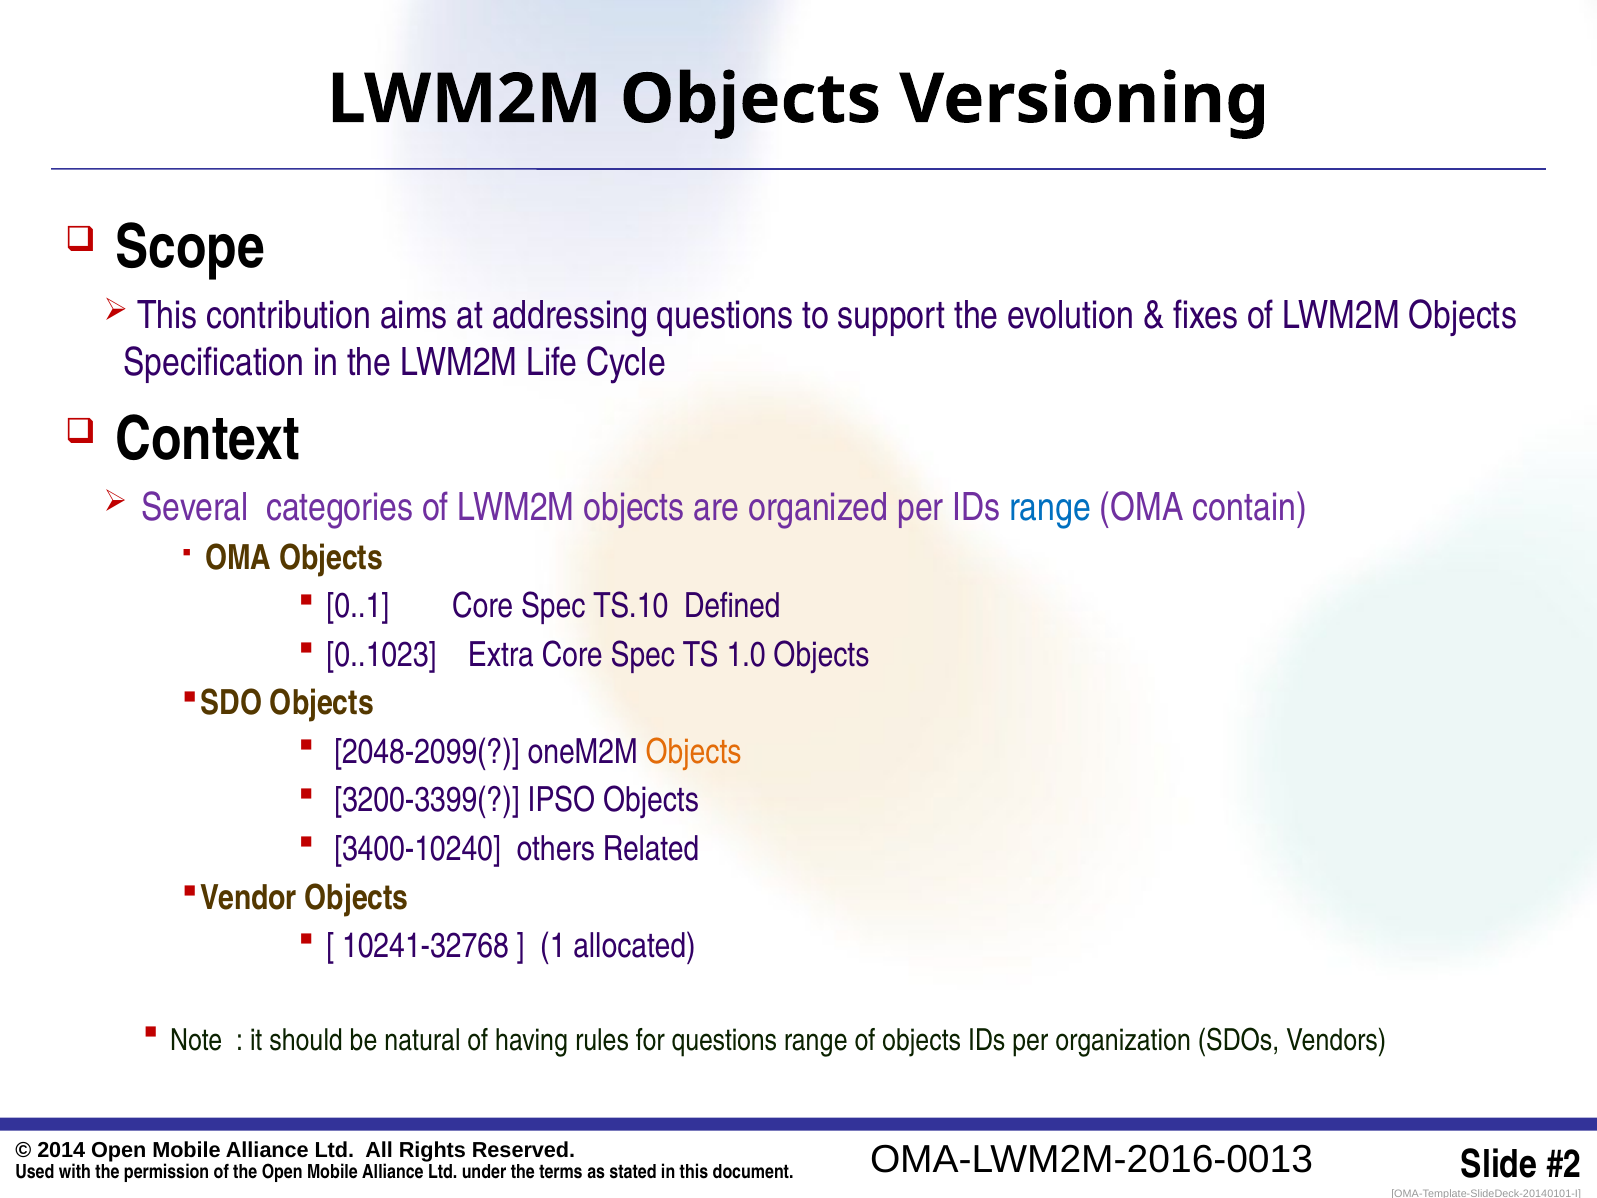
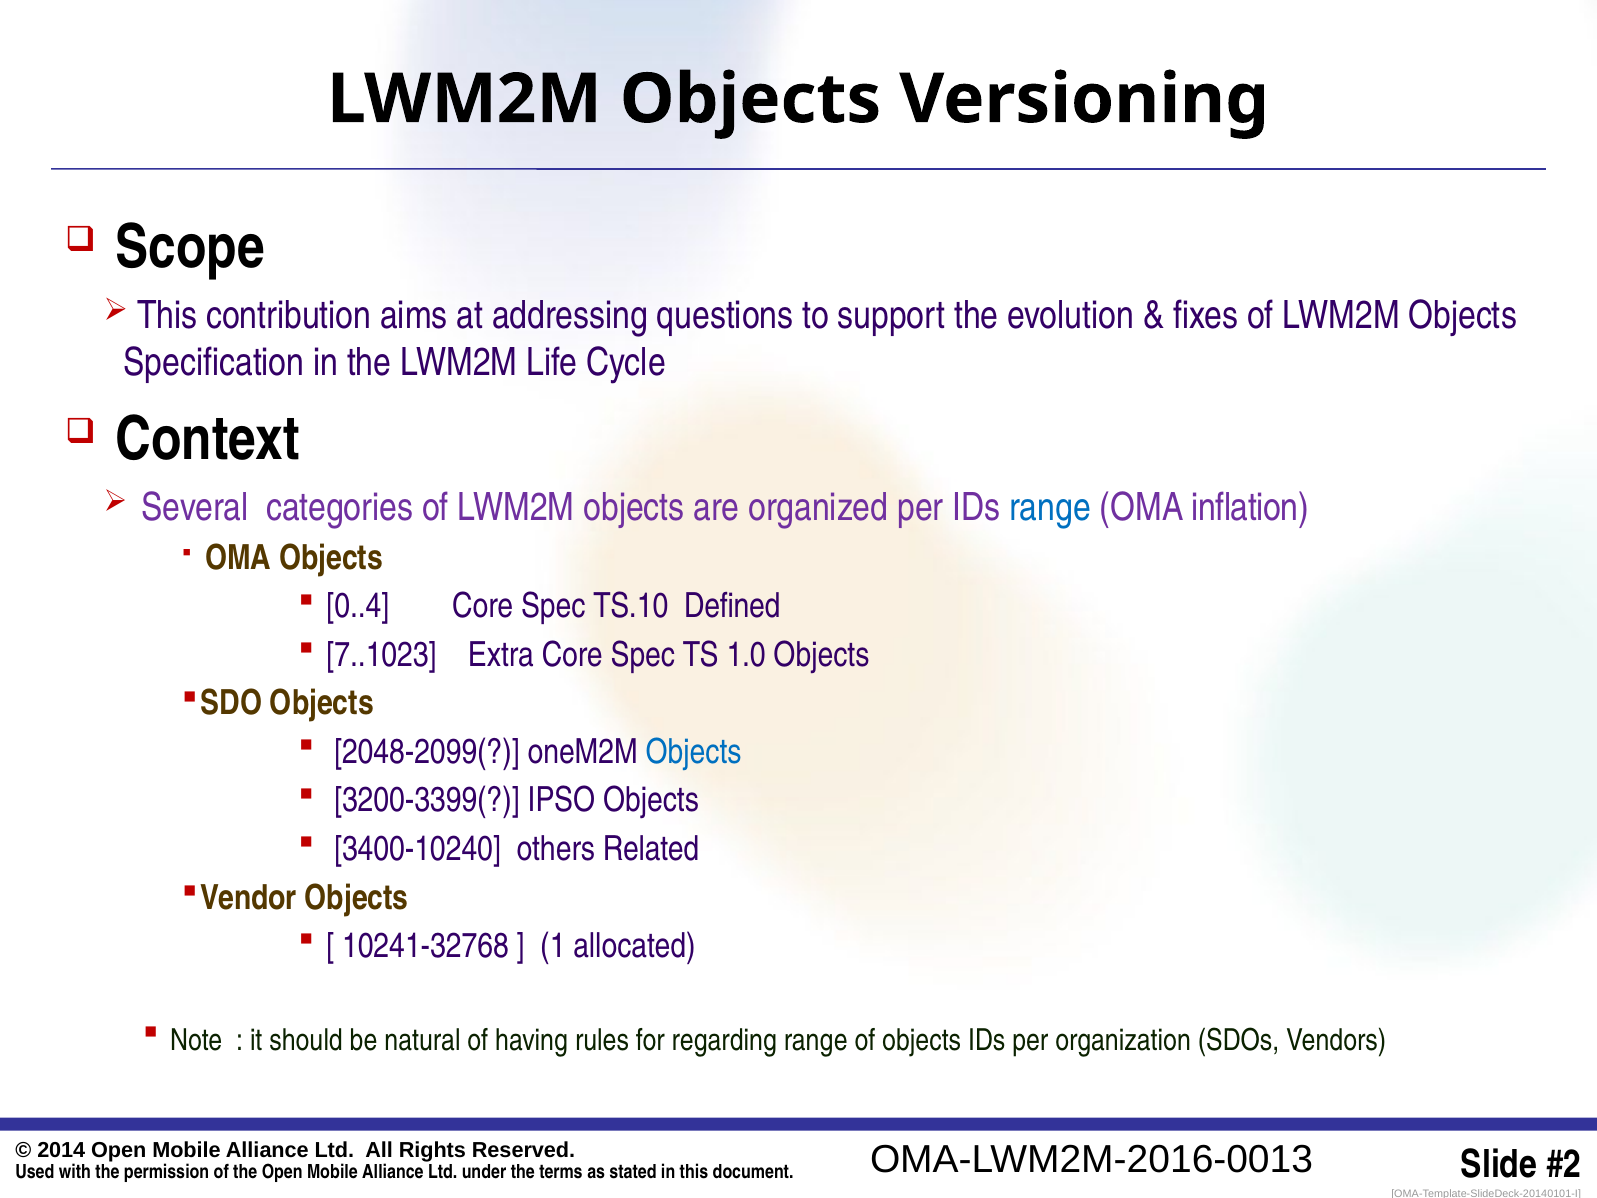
contain: contain -> inflation (1250, 507)
0..1: 0..1 -> 0..4 (358, 606)
0..1023: 0..1023 -> 7..1023 (382, 655)
Objects colour: orange -> blue (694, 752)
for questions: questions -> regarding (724, 1040)
